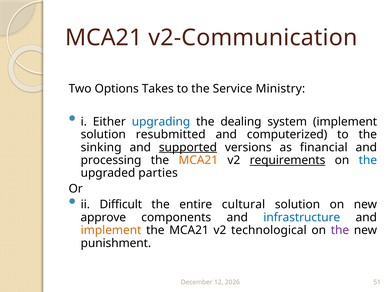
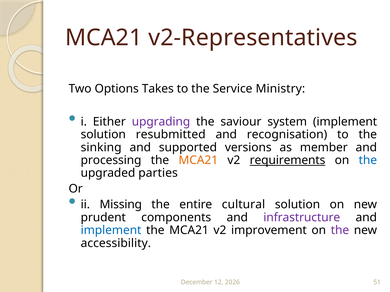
v2-Communication: v2-Communication -> v2-Representatives (253, 38)
upgrading colour: blue -> purple (161, 122)
dealing: dealing -> saviour (241, 122)
computerized: computerized -> recognisation (287, 135)
supported underline: present -> none (188, 148)
financial: financial -> member (324, 148)
Difficult: Difficult -> Missing (121, 205)
approve: approve -> prudent (103, 218)
infrastructure colour: blue -> purple (302, 218)
implement colour: orange -> blue (111, 231)
technological: technological -> improvement (269, 231)
punishment: punishment -> accessibility (116, 244)
